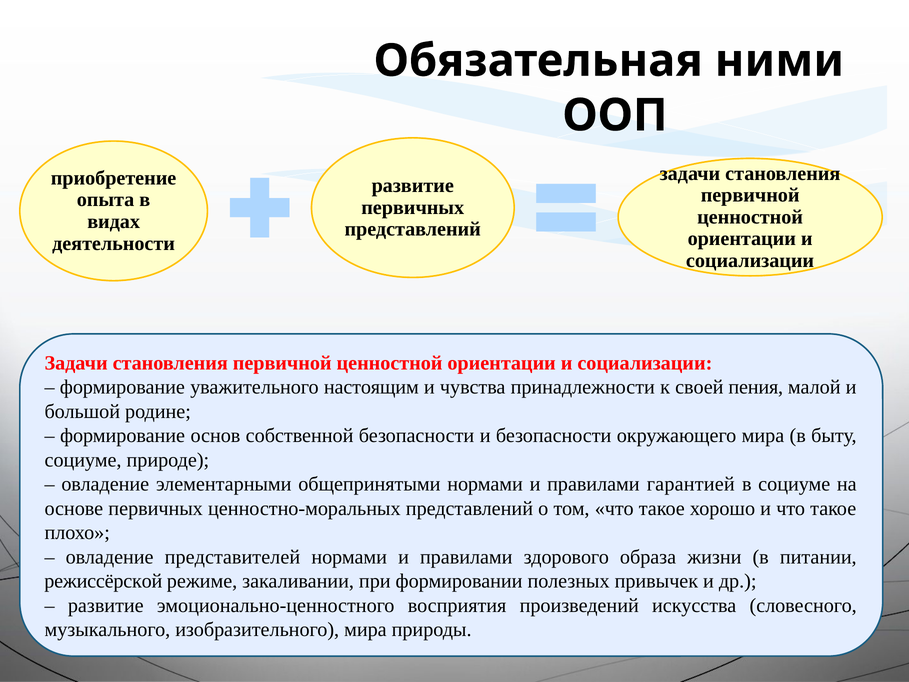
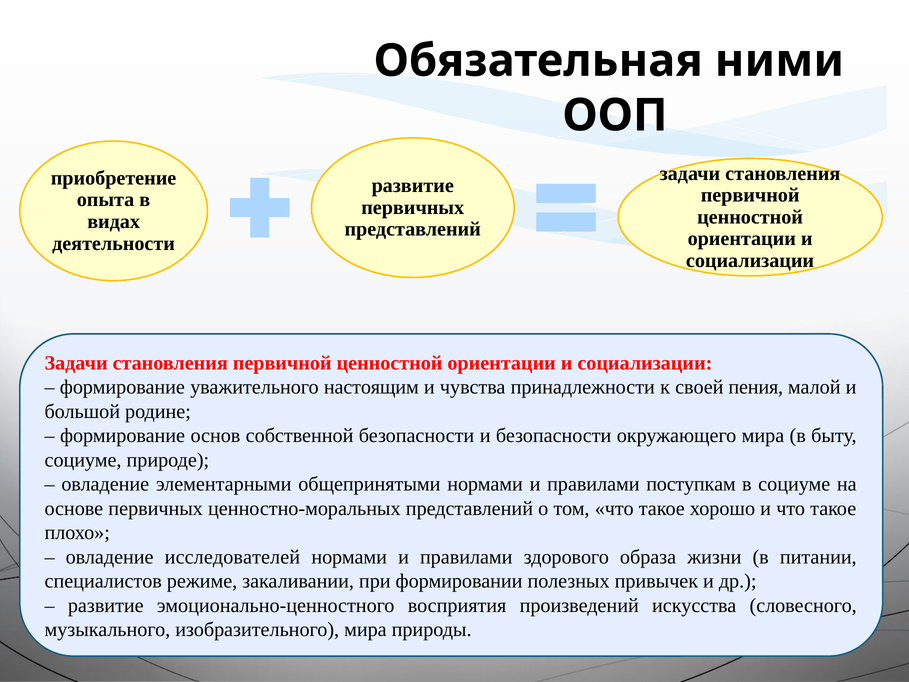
гарантией: гарантией -> поступкам (691, 484)
представителей: представителей -> исследователей (232, 557)
режиссёрской: режиссёрской -> специалистов (103, 581)
